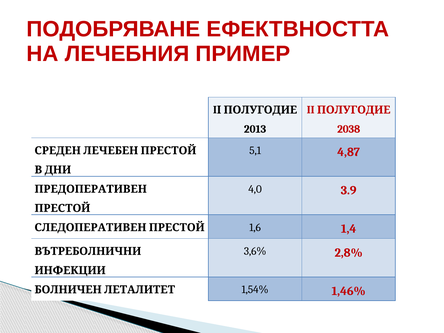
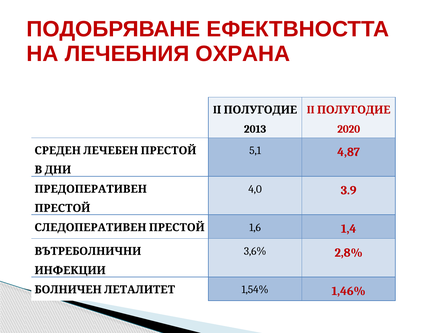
ПРИМЕР: ПРИМЕР -> ОХРАНА (243, 54)
2038: 2038 -> 2020 (349, 129)
